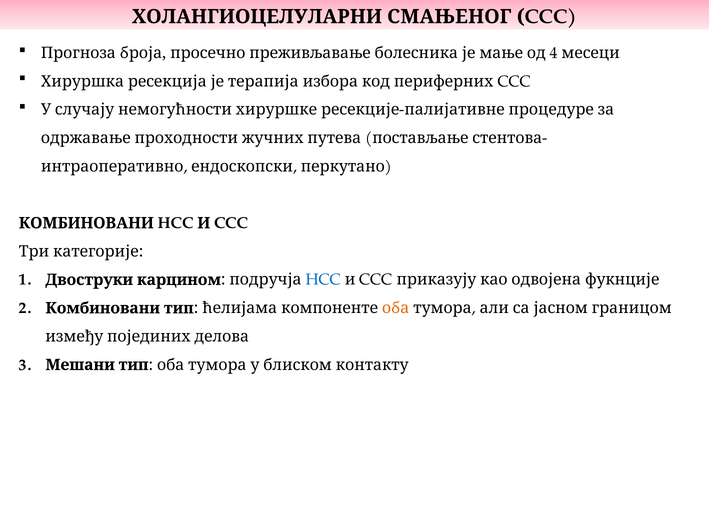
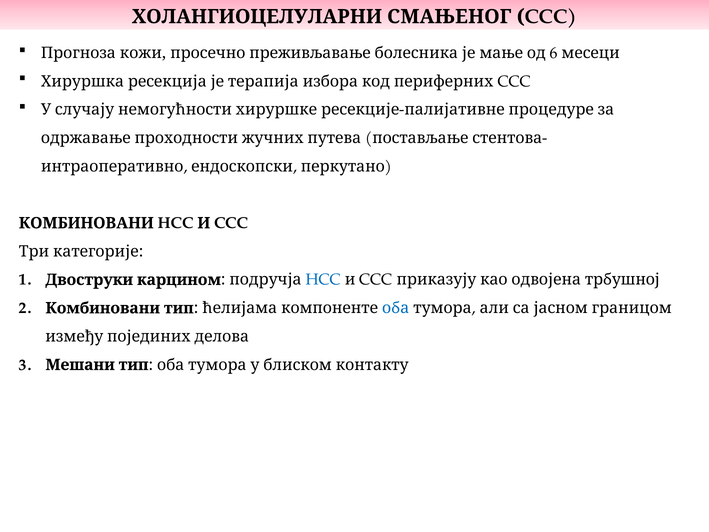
броја: броја -> кожи (143, 53)
4: 4 -> 6 (554, 53)
фукнције: фукнције -> трбушној (622, 280)
оба colour: orange -> blue (396, 308)
